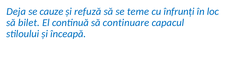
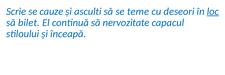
Deja: Deja -> Scrie (16, 11)
refuză: refuză -> asculti (88, 11)
înfrunți: înfrunți -> deseori (179, 11)
loc underline: none -> present (213, 11)
continuare: continuare -> nervozitate (126, 23)
